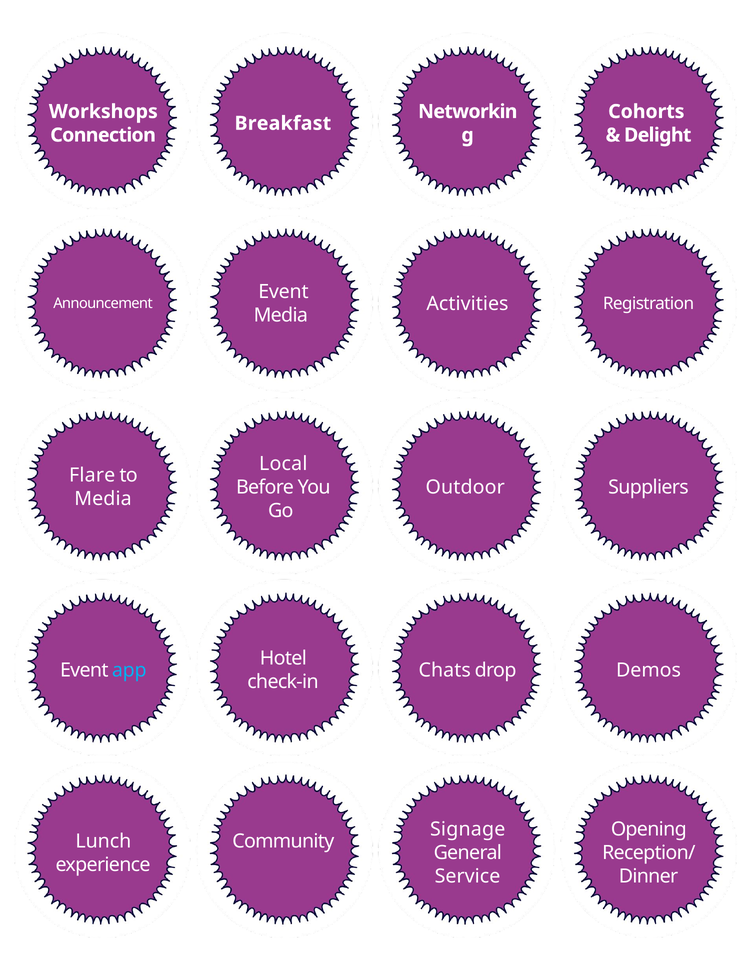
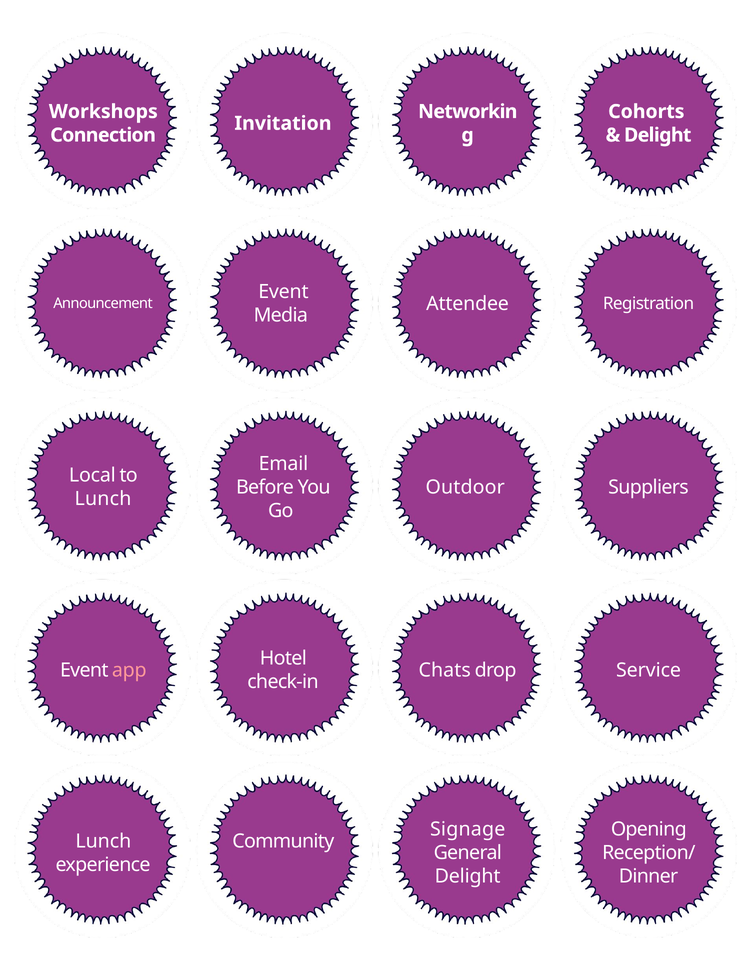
Breakfast: Breakfast -> Invitation (283, 123)
Activities: Activities -> Attendee (468, 304)
Local: Local -> Email (283, 464)
Flare: Flare -> Local (92, 475)
Media: Media -> Lunch (103, 499)
app colour: light blue -> pink (129, 670)
Demos: Demos -> Service (649, 670)
Service: Service -> Delight (468, 876)
